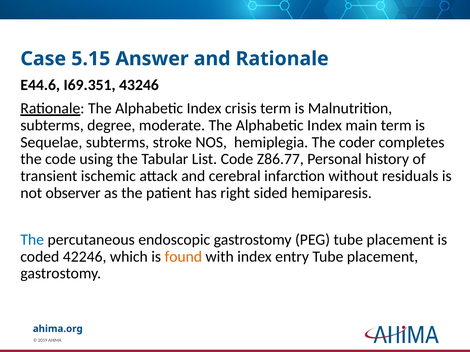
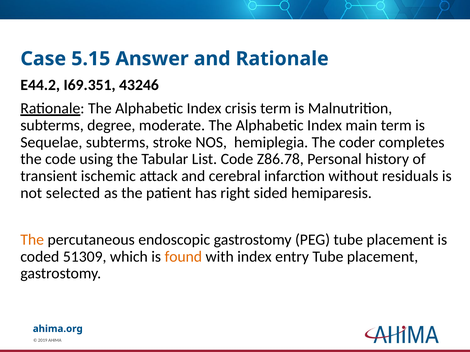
E44.6: E44.6 -> E44.2 (40, 85)
Z86.77: Z86.77 -> Z86.78 (280, 159)
observer: observer -> selected (73, 193)
The colour: blue -> orange (32, 240)
42246: 42246 -> 51309 (85, 257)
